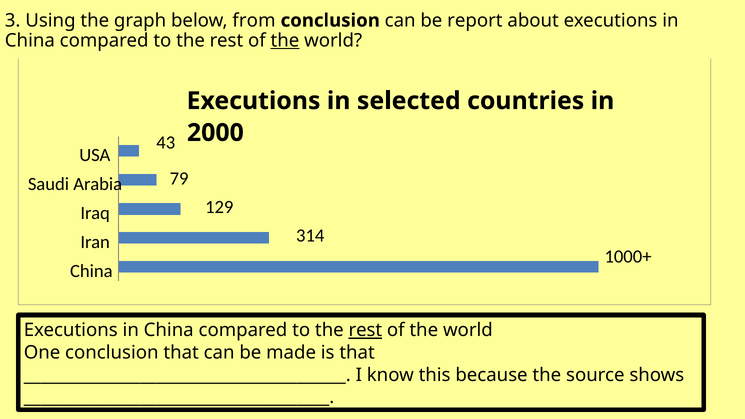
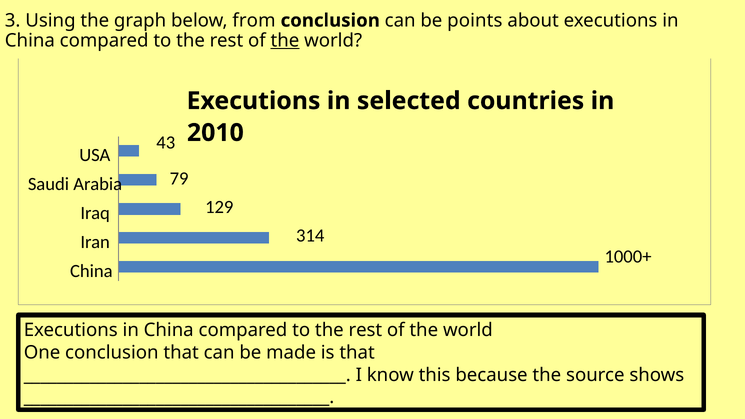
report: report -> points (475, 21)
2000: 2000 -> 2010 (215, 133)
rest underline: present -> none (365, 330)
